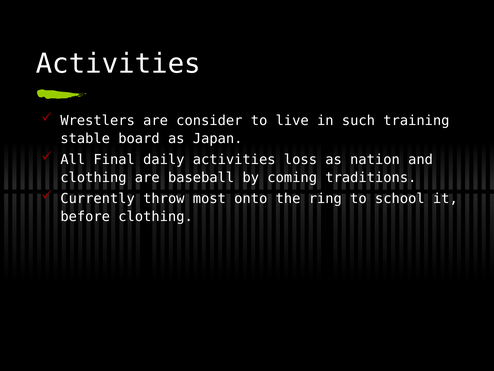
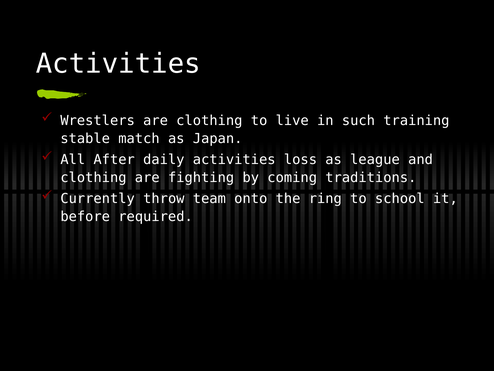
are consider: consider -> clothing (209, 120)
board: board -> match (139, 138)
Final: Final -> After (114, 159)
nation: nation -> league (375, 159)
baseball: baseball -> fighting (201, 177)
most: most -> team (209, 198)
before clothing: clothing -> required (156, 216)
